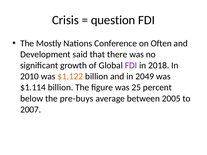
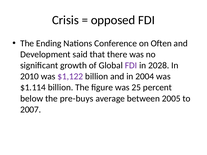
question: question -> opposed (113, 20)
Mostly: Mostly -> Ending (49, 43)
2018: 2018 -> 2028 (159, 66)
$1,122 colour: orange -> purple (70, 77)
2049: 2049 -> 2004 (145, 77)
